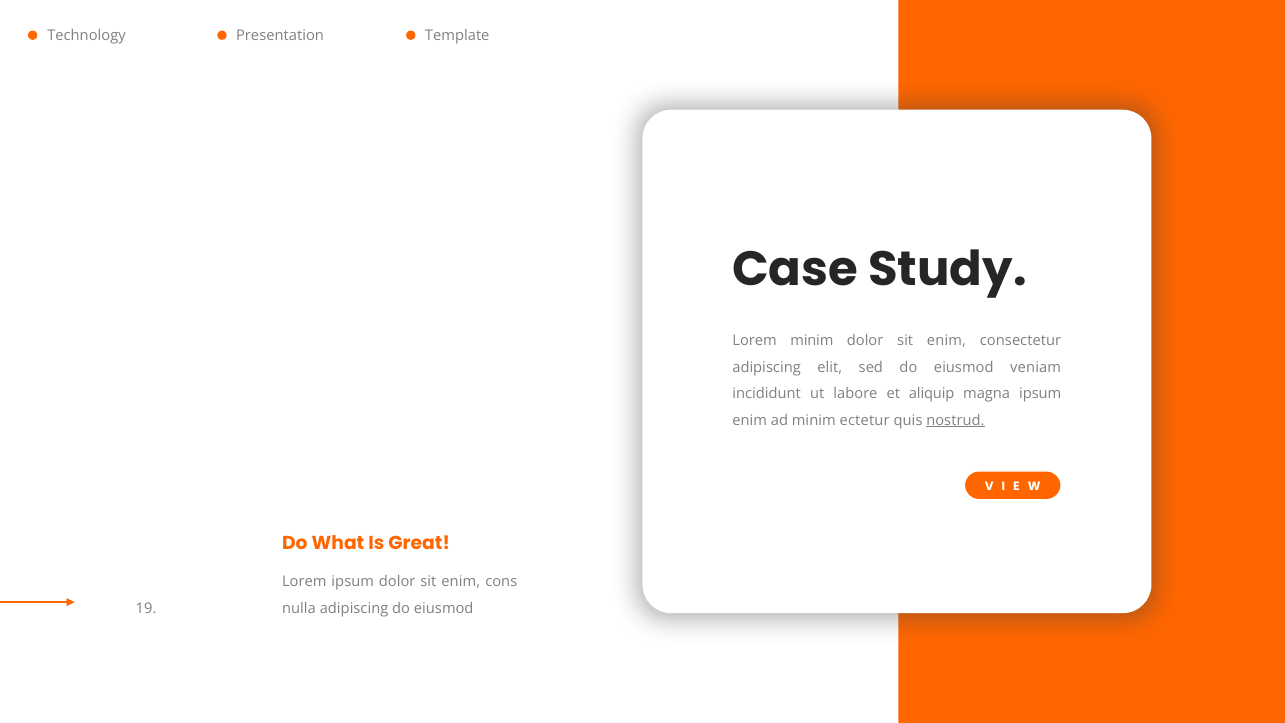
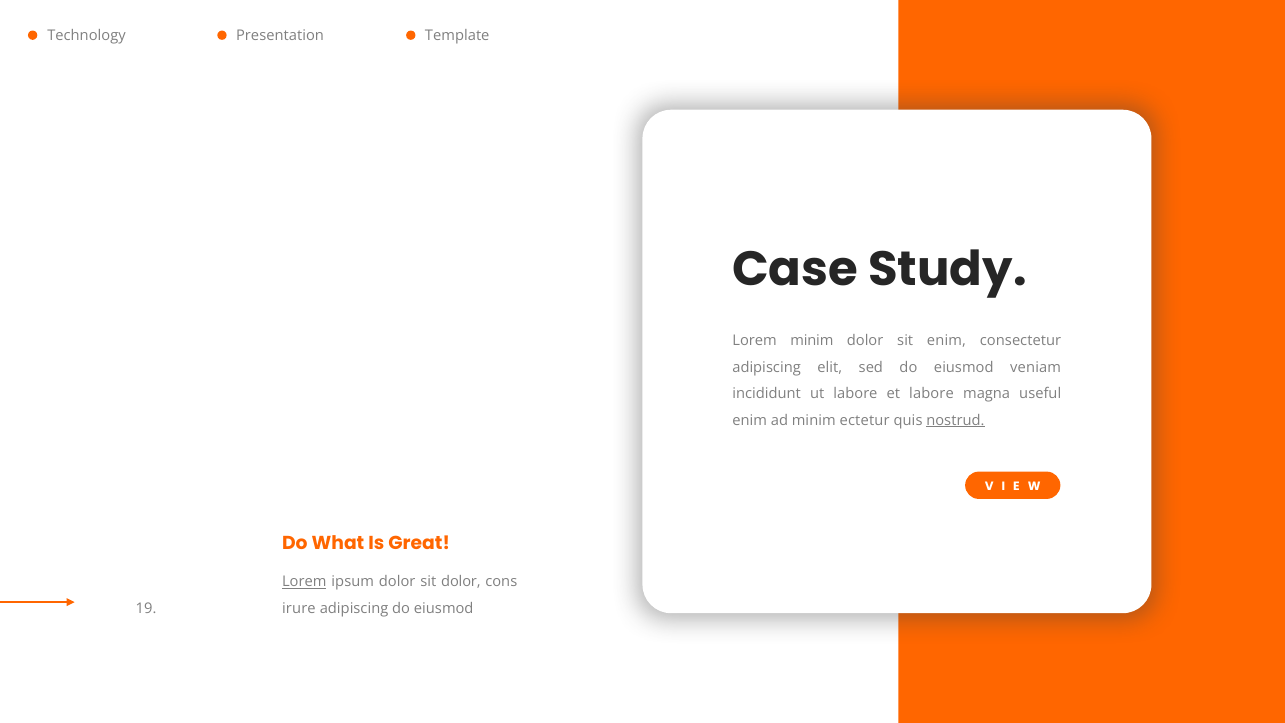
et aliquip: aliquip -> labore (932, 394)
magna ipsum: ipsum -> useful (1040, 394)
Lorem underline: none -> present (304, 582)
ipsum dolor sit enim: enim -> dolor (461, 582)
nulla: nulla -> irure (299, 608)
